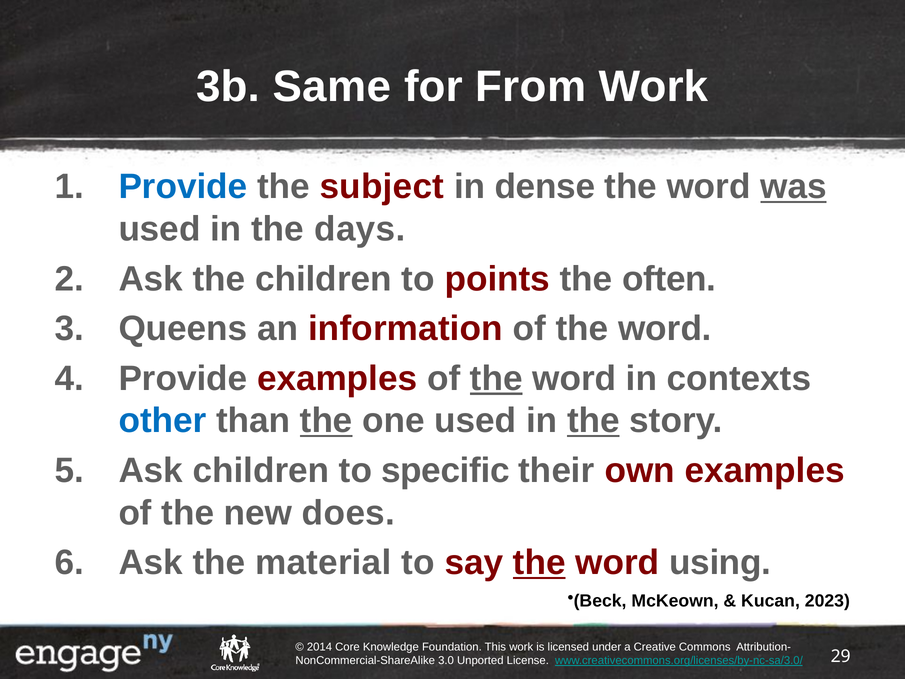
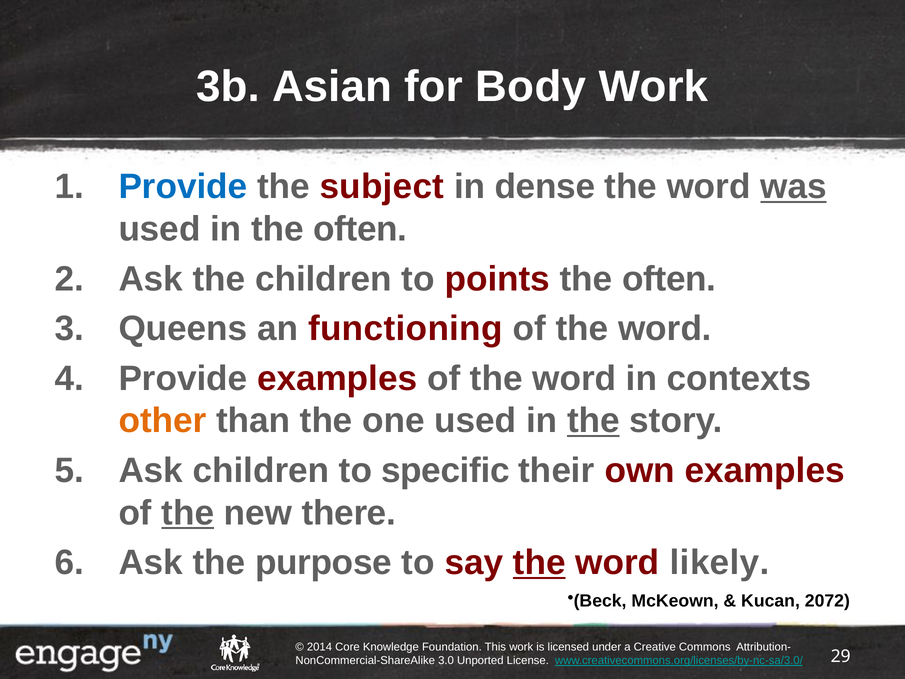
Same: Same -> Asian (332, 87)
From: From -> Body (531, 87)
in the days: days -> often (360, 229)
information: information -> functioning (405, 329)
the underline: present -> none (496, 378)
other colour: blue -> orange (162, 421)
the underline: present -> none (326, 421)
the underline: none -> present (188, 513)
does: does -> there (349, 513)
material: material -> purpose (324, 563)
using: using -> likely (720, 563)
2023: 2023 -> 2072 (827, 601)
